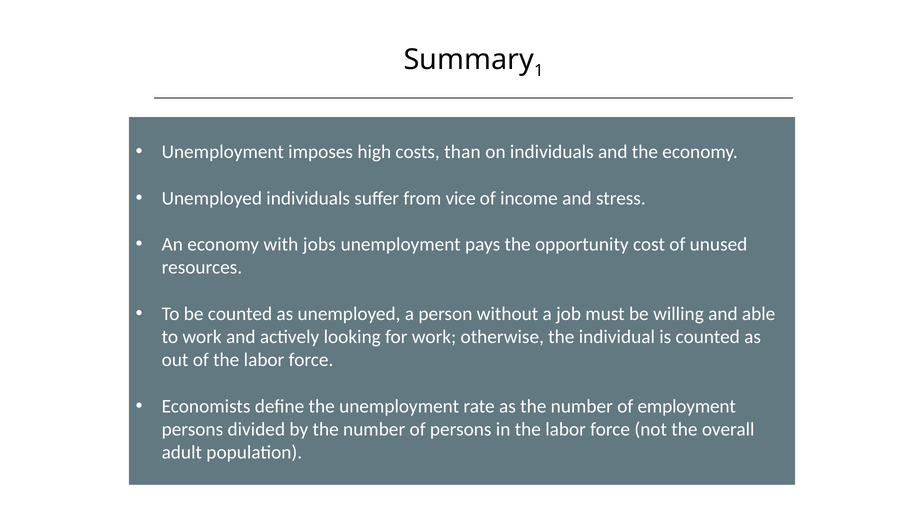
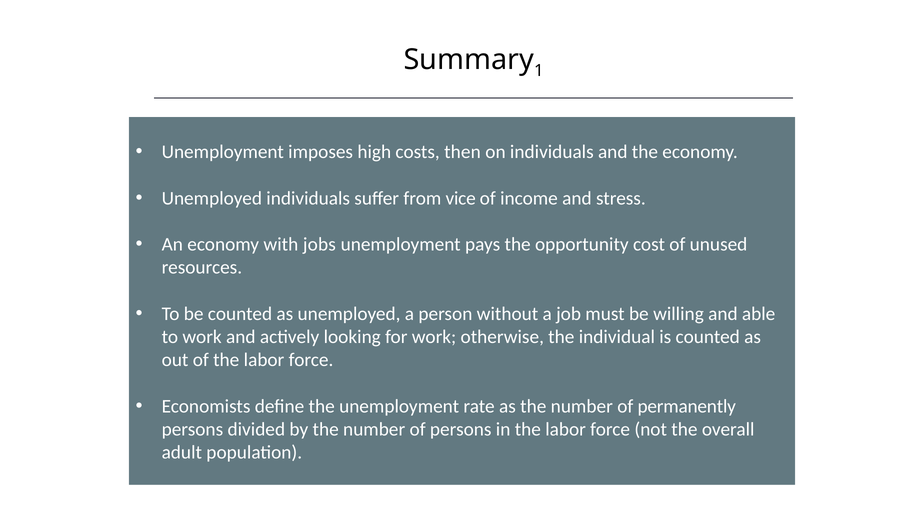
than: than -> then (462, 152)
employment: employment -> permanently (687, 406)
